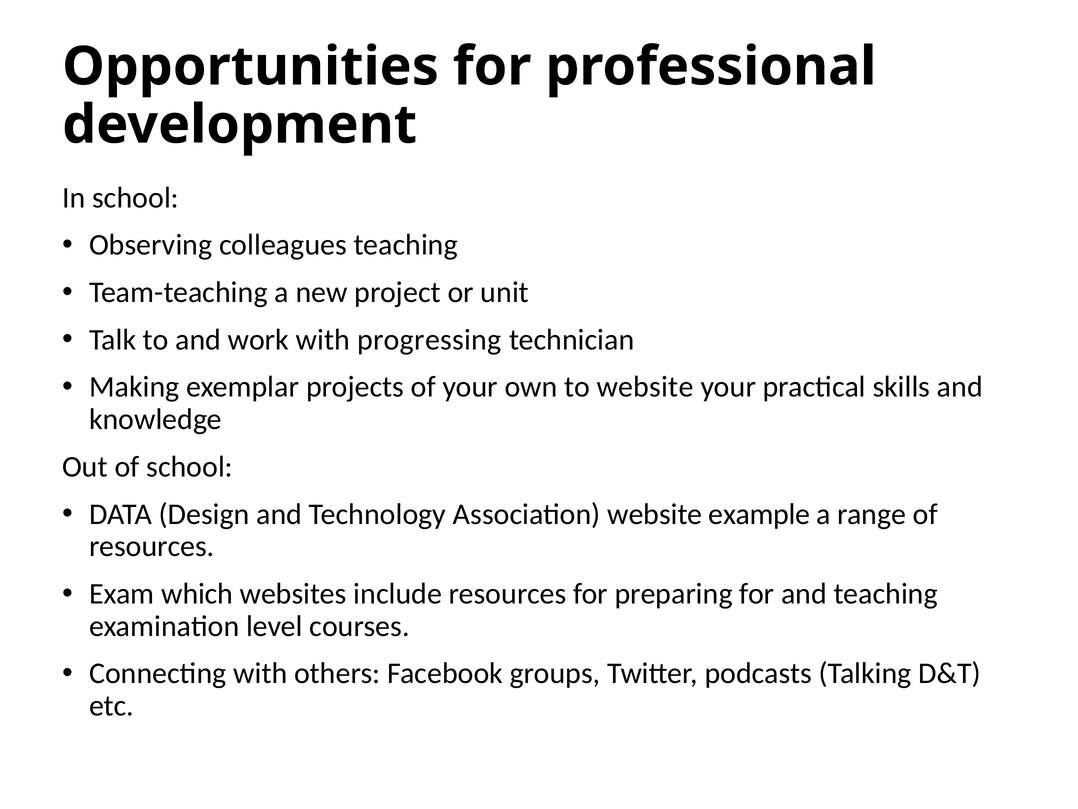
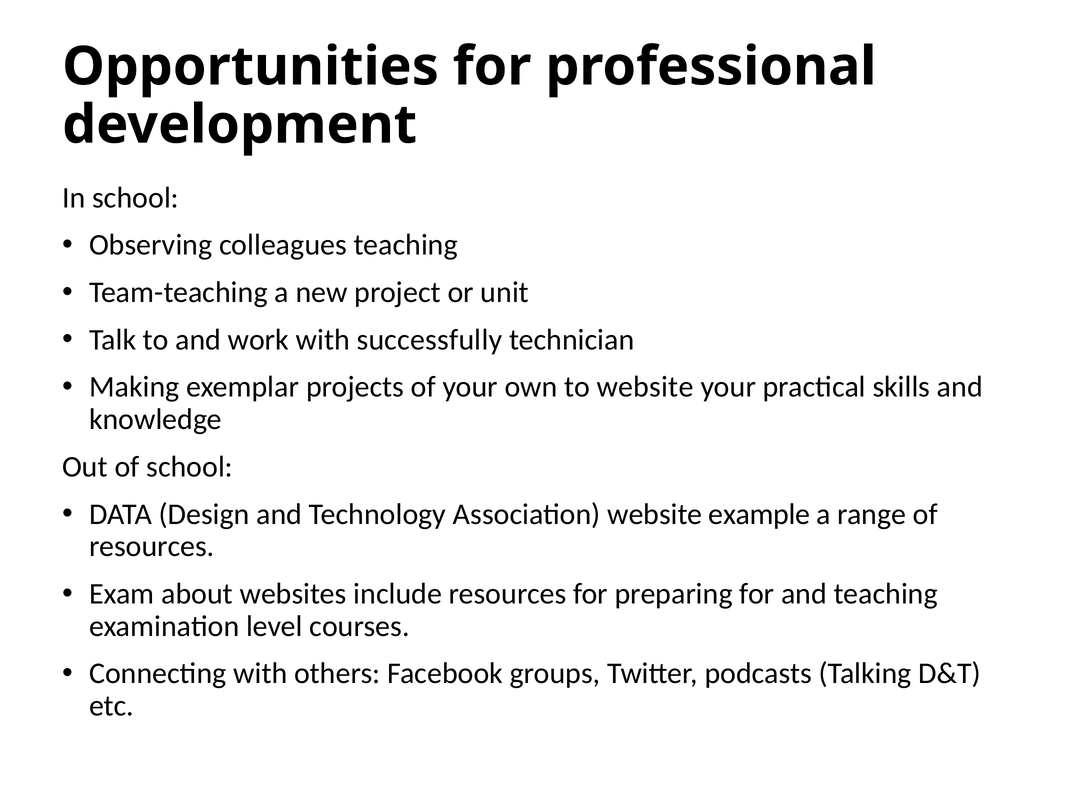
progressing: progressing -> successfully (429, 340)
which: which -> about (197, 593)
